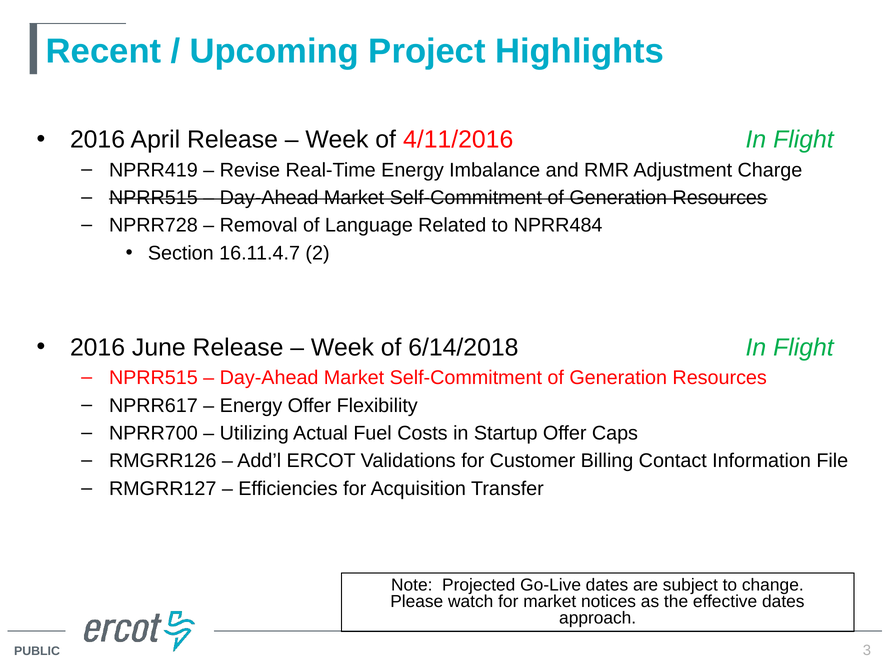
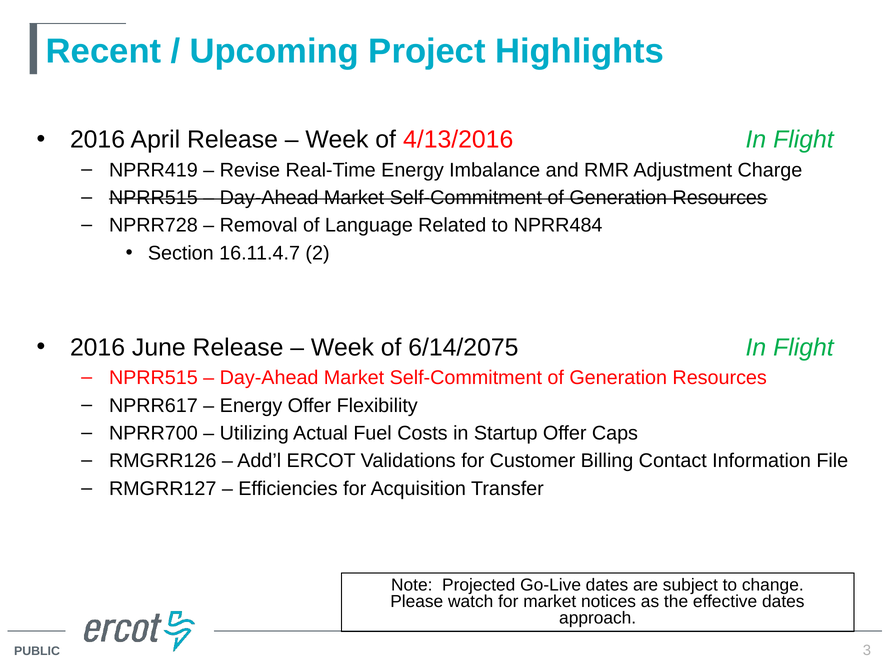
4/11/2016: 4/11/2016 -> 4/13/2016 (458, 140)
6/14/2018: 6/14/2018 -> 6/14/2075 (463, 348)
